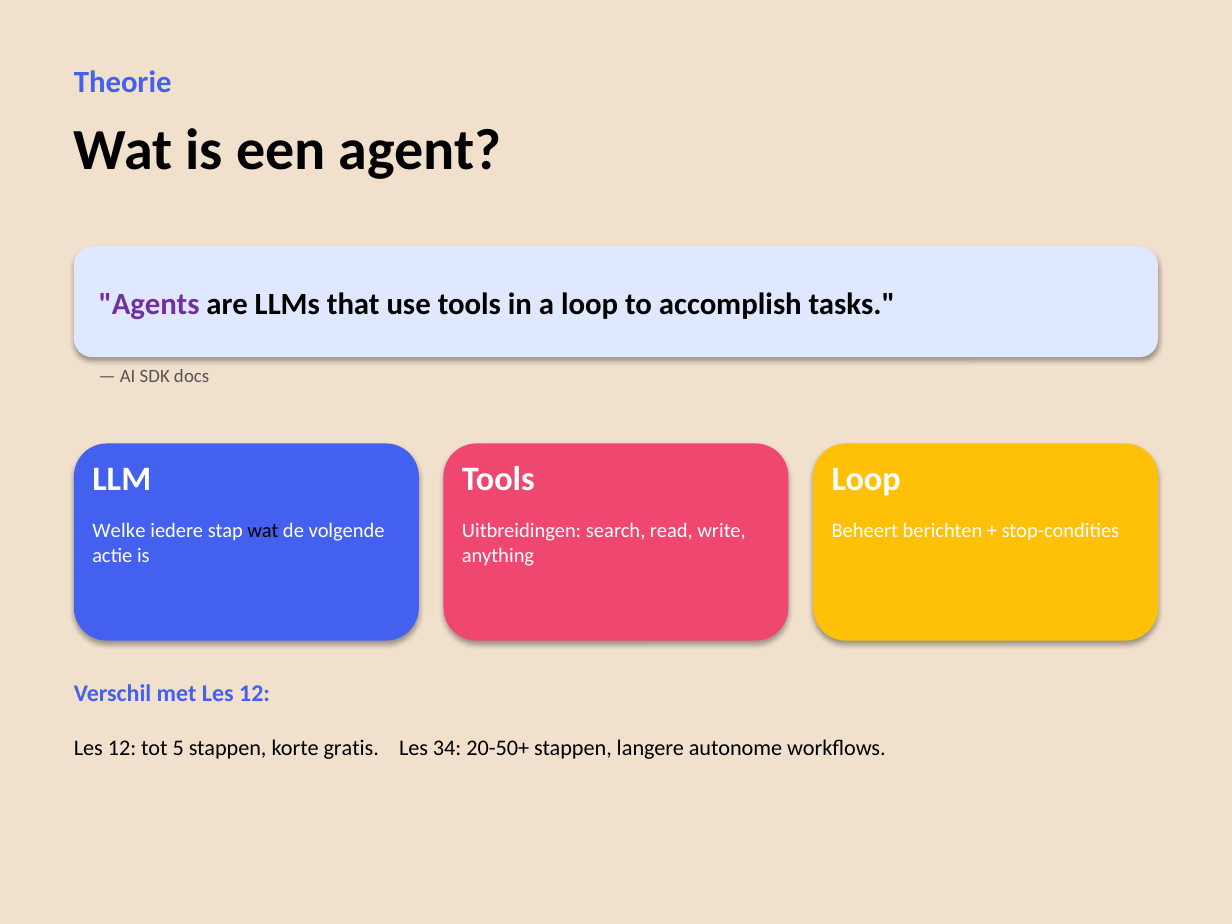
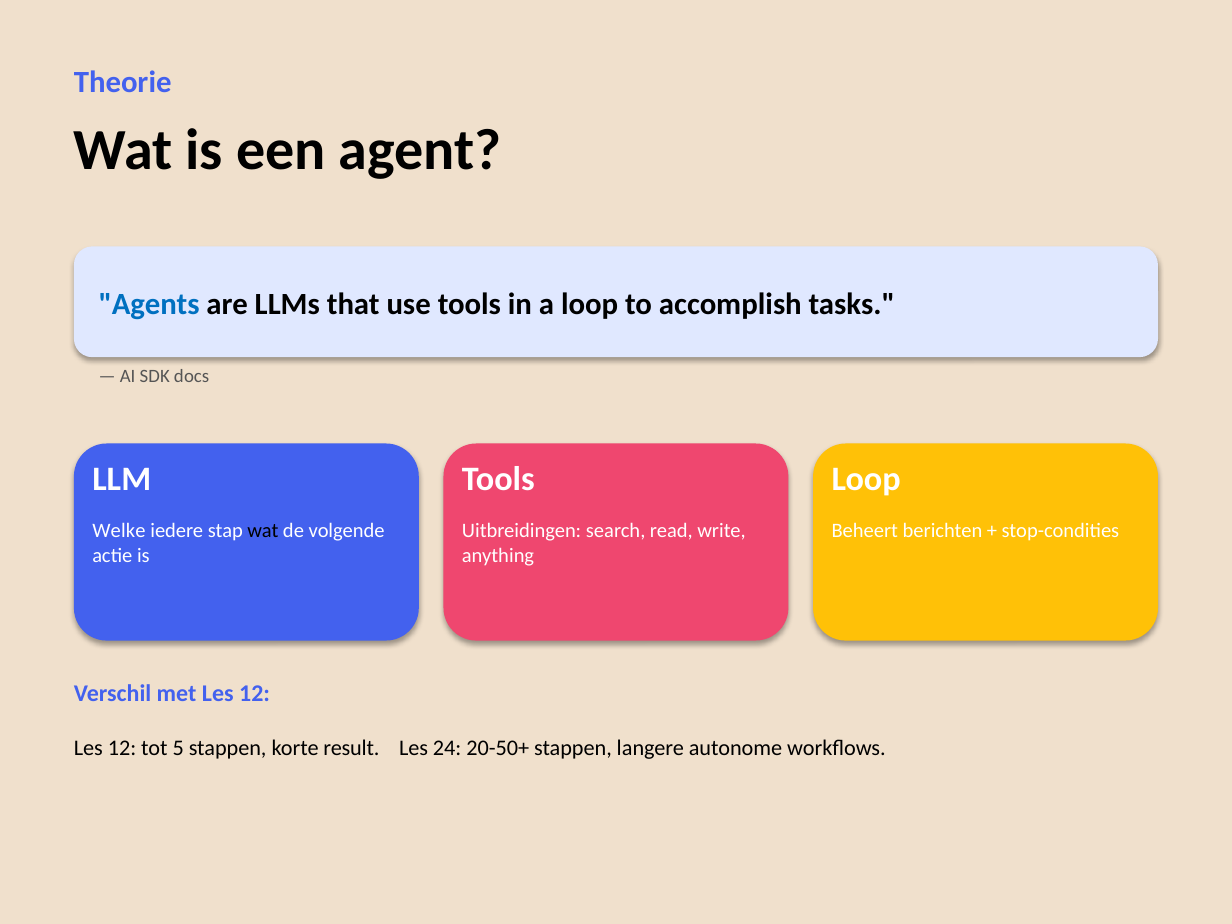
Agents colour: purple -> blue (149, 304)
gratis: gratis -> result (351, 748)
34: 34 -> 24 (447, 748)
